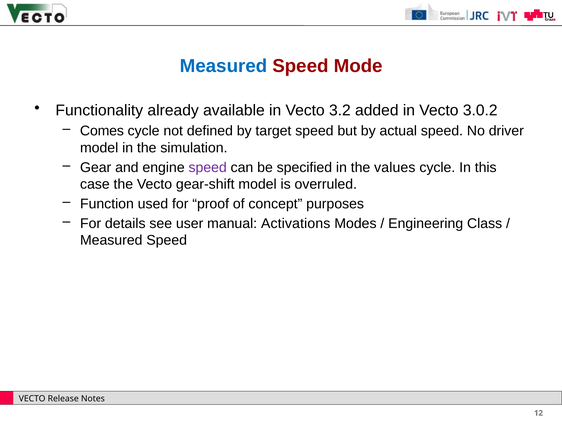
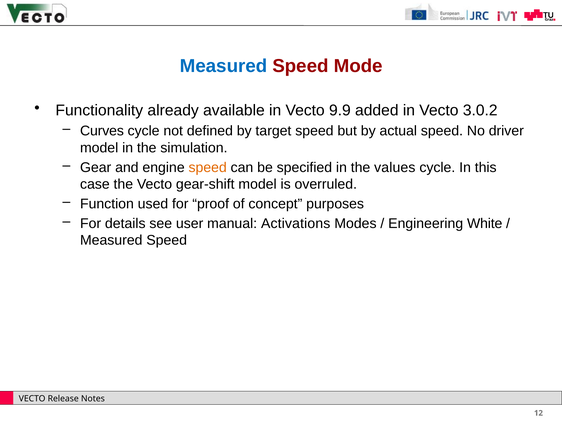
3.2: 3.2 -> 9.9 (340, 111)
Comes: Comes -> Curves (102, 131)
speed colour: purple -> orange (208, 168)
Class: Class -> White (485, 224)
